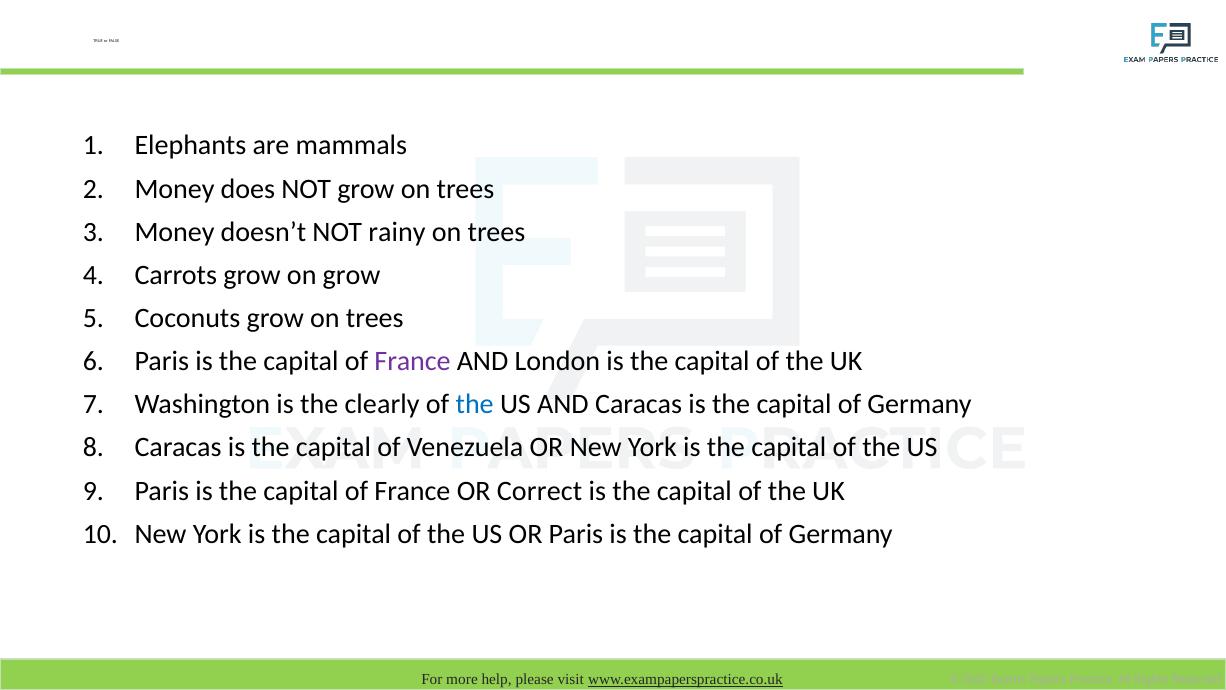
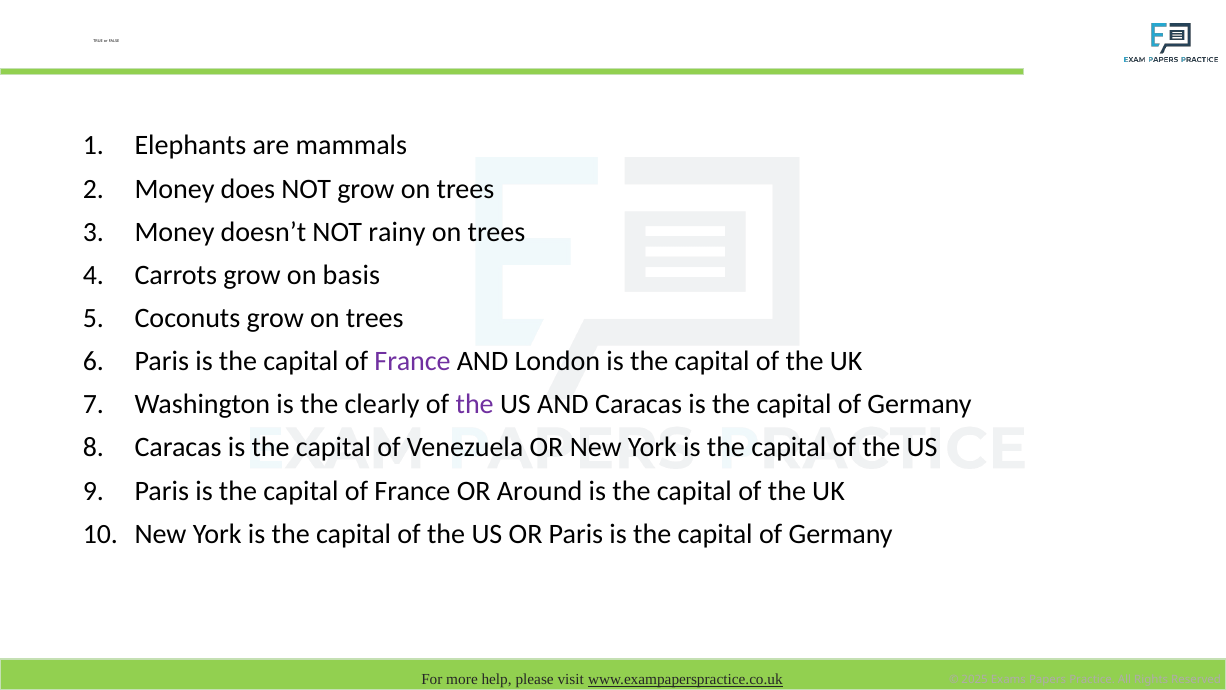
on grow: grow -> basis (351, 275)
the colour: blue -> purple (475, 404)
Correct: Correct -> Around (540, 491)
